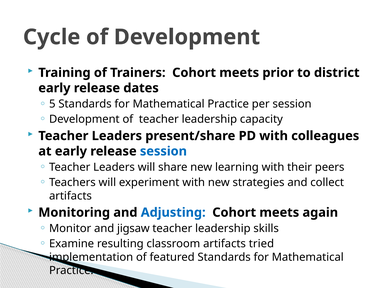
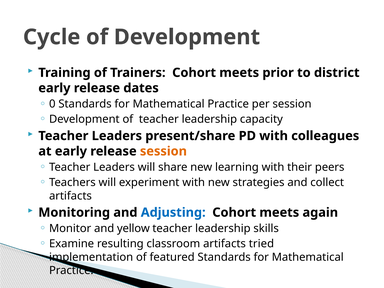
5: 5 -> 0 (52, 104)
session colour: blue -> orange (163, 151)
jigsaw: jigsaw -> yellow (133, 228)
